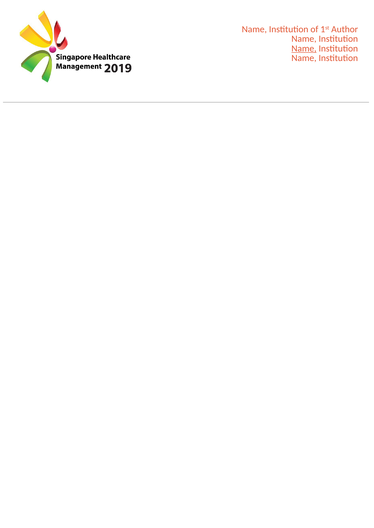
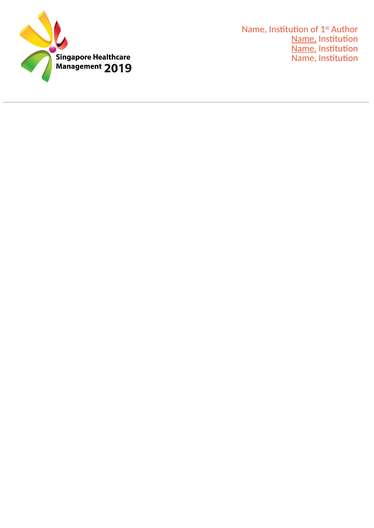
Name underline: none -> present (304, 39)
